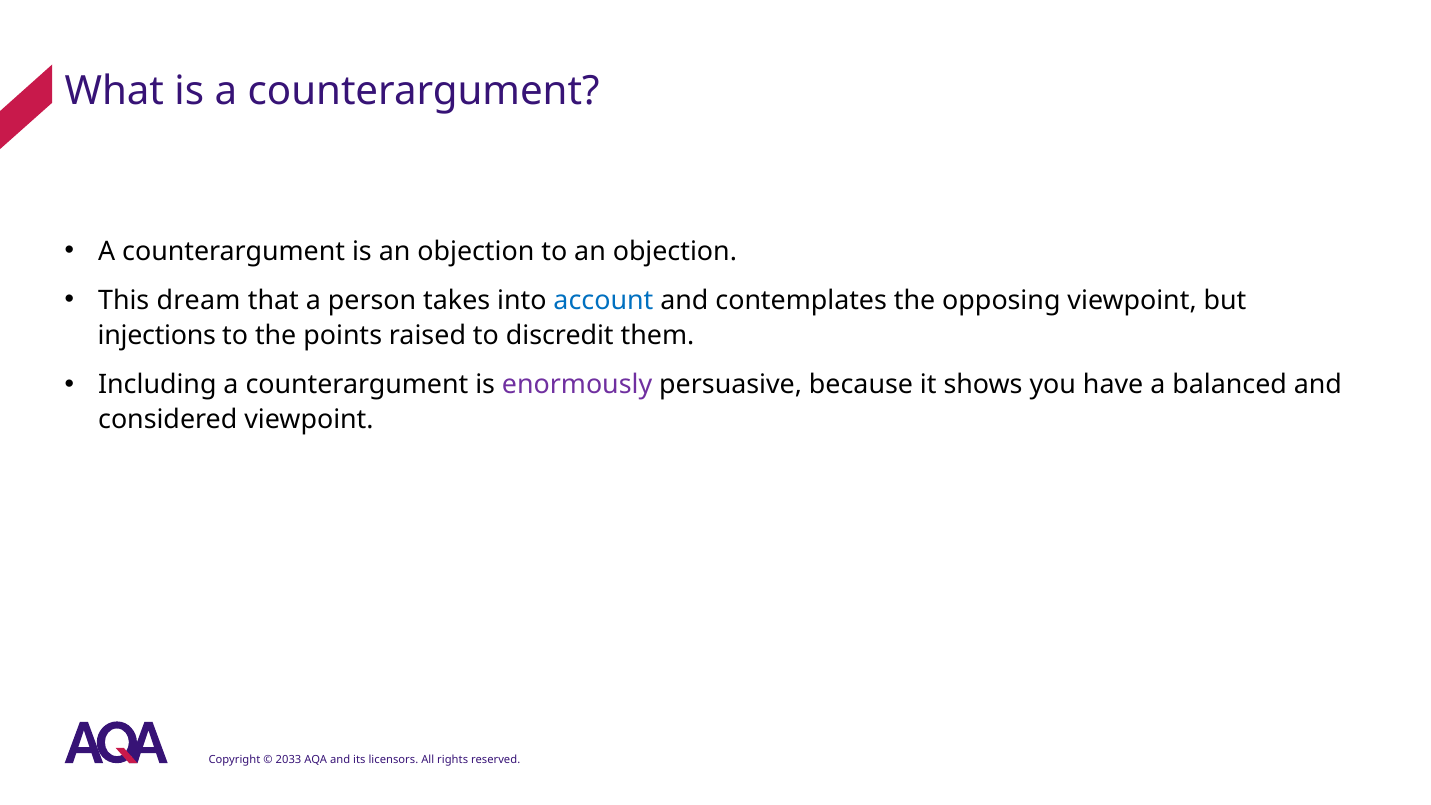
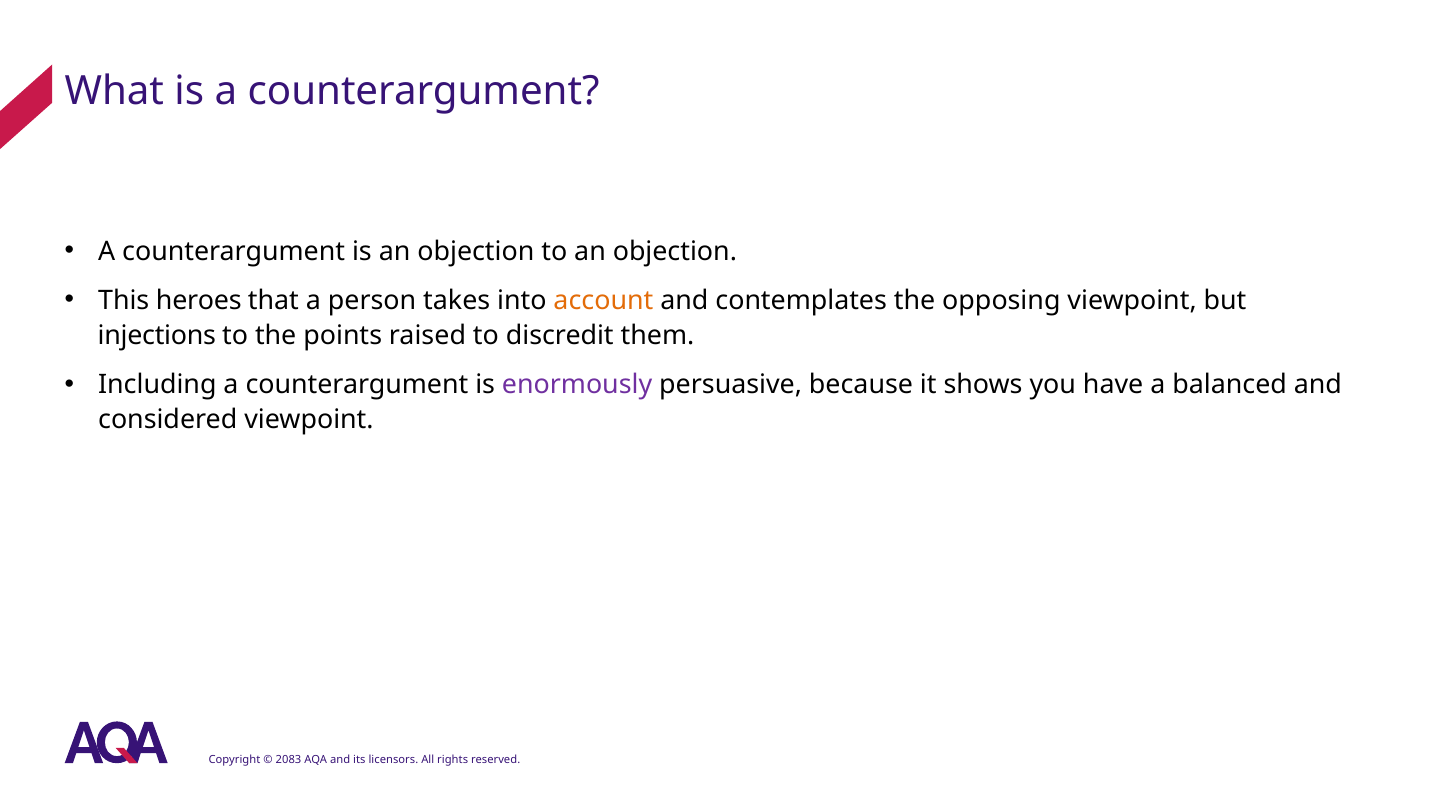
dream: dream -> heroes (199, 300)
account colour: blue -> orange (603, 300)
2033: 2033 -> 2083 (289, 759)
